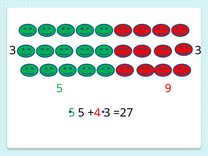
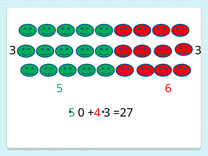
9: 9 -> 6 (168, 89)
5: 5 -> 0 (81, 113)
